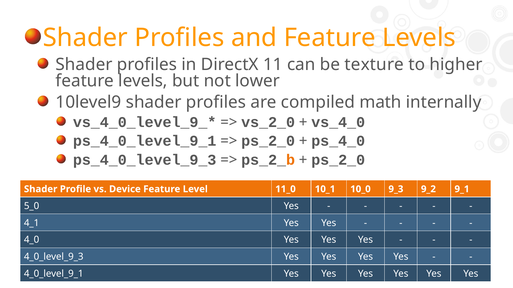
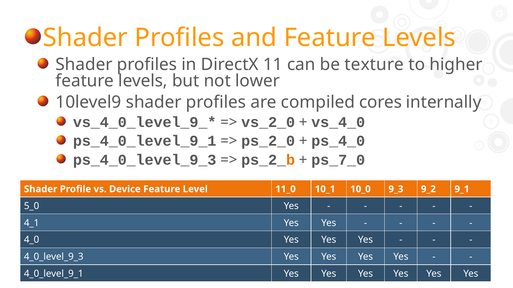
math: math -> cores (381, 103)
ps_2_0: ps_2_0 -> ps_7_0 (338, 160)
